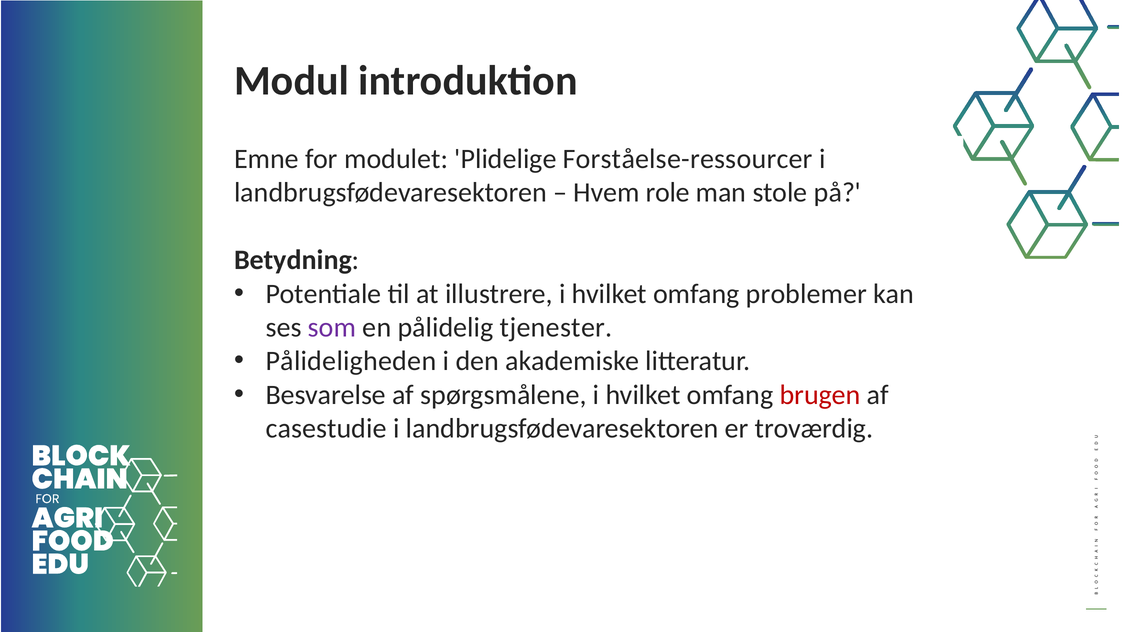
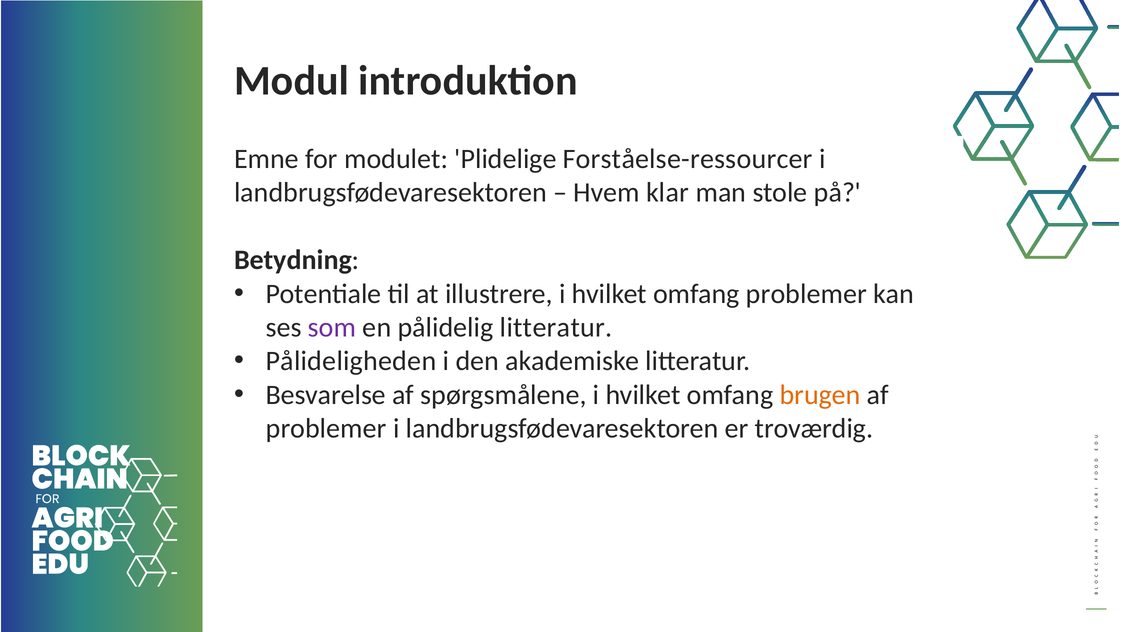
role: role -> klar (668, 193)
pålidelig tjenester: tjenester -> litteratur (556, 327)
brugen colour: red -> orange (820, 395)
casestudie: casestudie -> problemer (326, 428)
